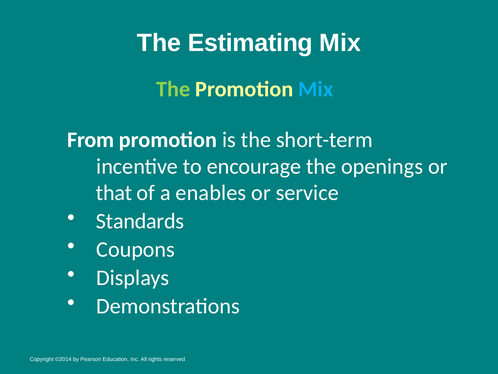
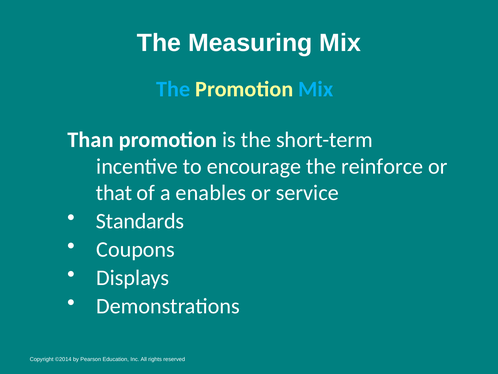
Estimating: Estimating -> Measuring (250, 43)
The colour: light green -> light blue (173, 89)
From: From -> Than (90, 140)
openings: openings -> reinforce (382, 166)
